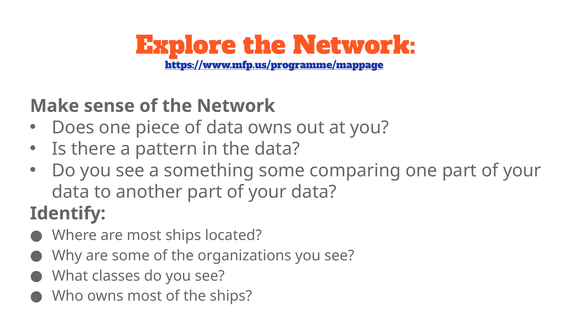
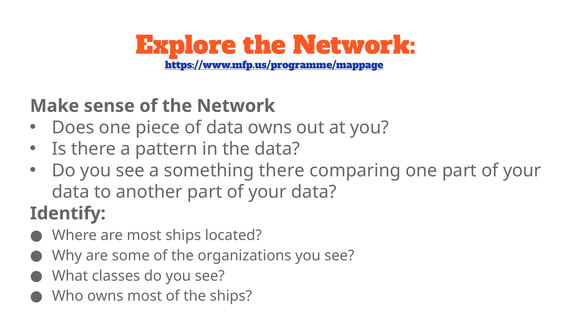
something some: some -> there (282, 170)
